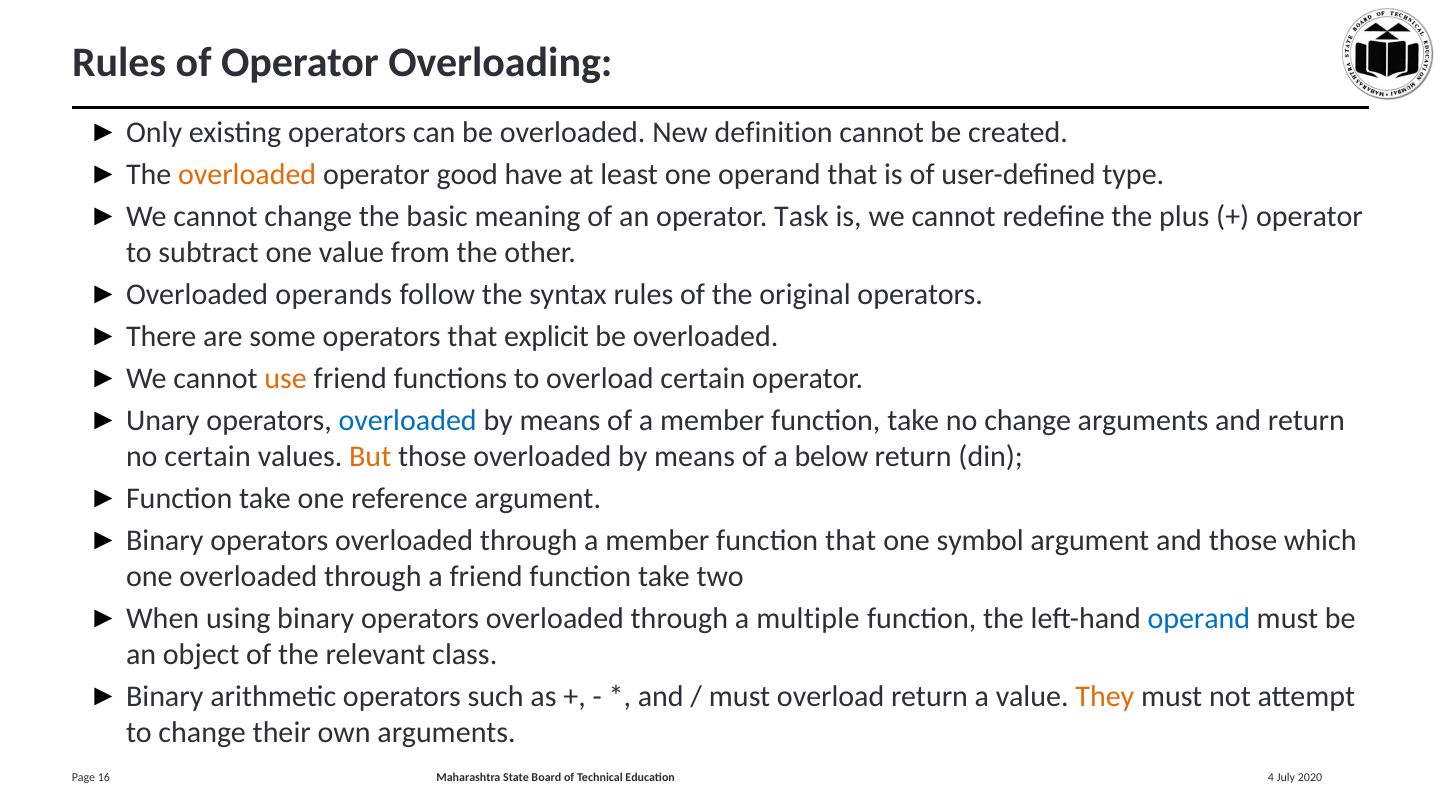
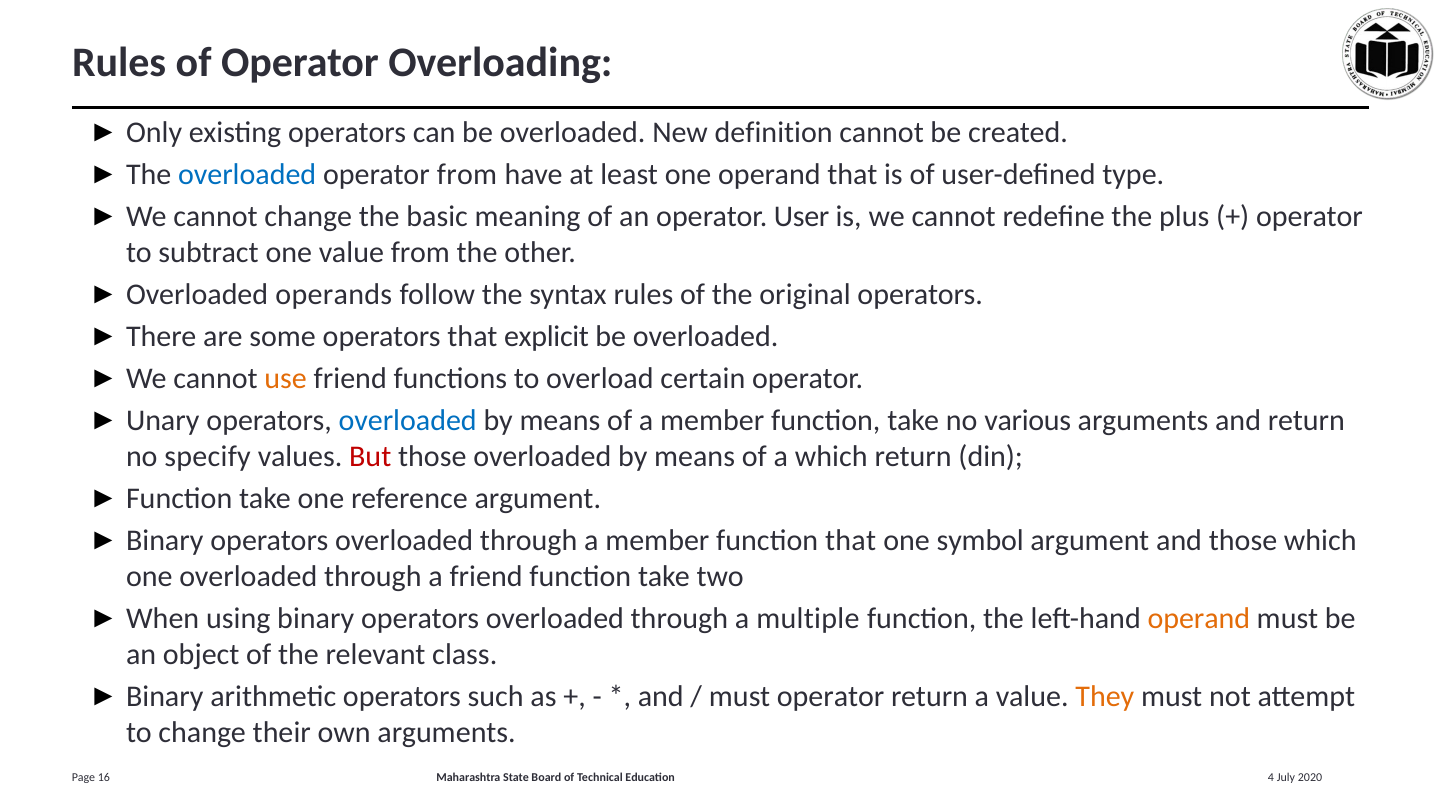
overloaded colour: orange -> blue (247, 175)
operator good: good -> from (467, 175)
Task: Task -> User (802, 217)
no change: change -> various (1028, 421)
no certain: certain -> specify (208, 457)
But colour: orange -> red (370, 457)
a below: below -> which (831, 457)
operand colour: blue -> orange (1199, 619)
must overload: overload -> operator (831, 697)
